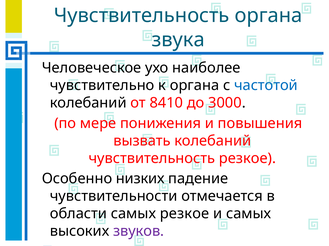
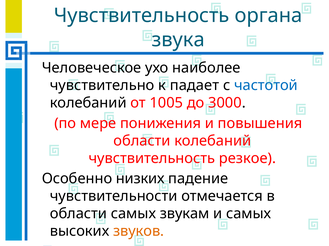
к органа: органа -> падает (194, 86)
8410: 8410 -> 1005 (166, 103)
вызвать: вызвать -> области (142, 141)
самых резкое: резкое -> звукам (185, 214)
звуков colour: purple -> orange (139, 232)
